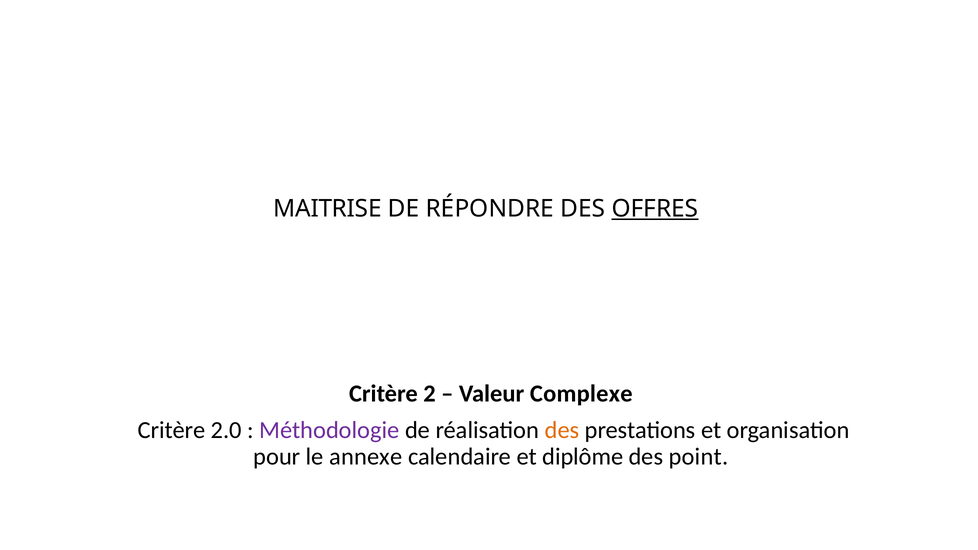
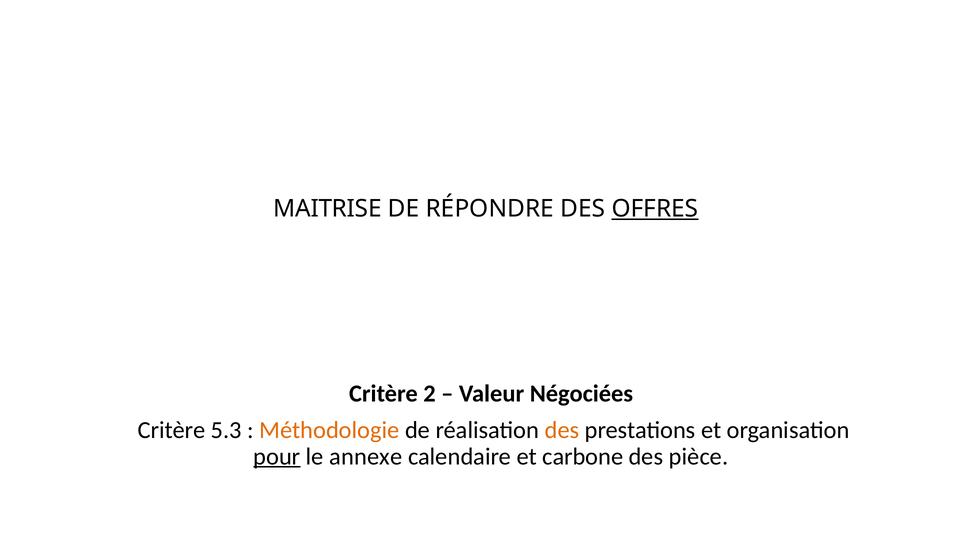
Complexe: Complexe -> Négociées (581, 394)
2.0: 2.0 -> 5.3 (226, 430)
Méthodologie colour: purple -> orange (329, 430)
pour underline: none -> present (277, 457)
diplôme: diplôme -> carbone (583, 457)
point: point -> pièce (699, 457)
